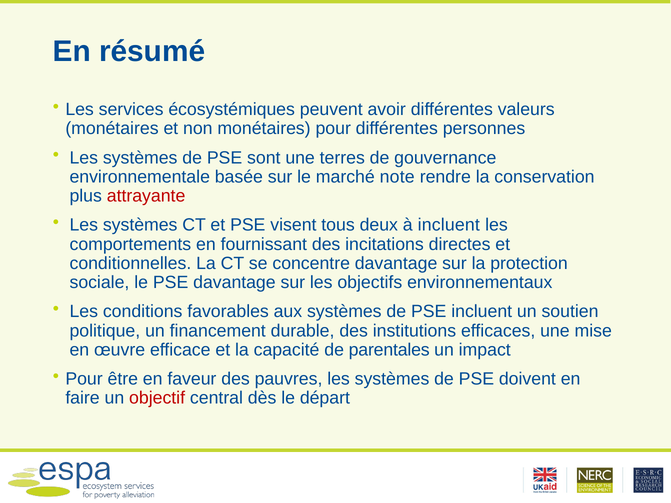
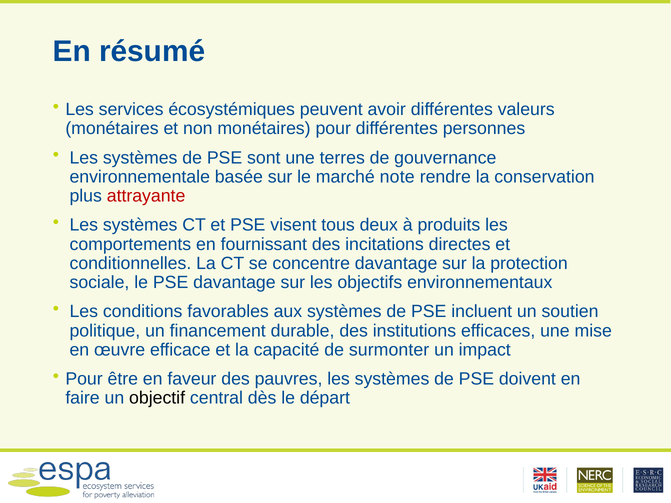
à incluent: incluent -> produits (449, 225)
parentales: parentales -> surmonter (389, 350)
objectif colour: red -> black (157, 398)
